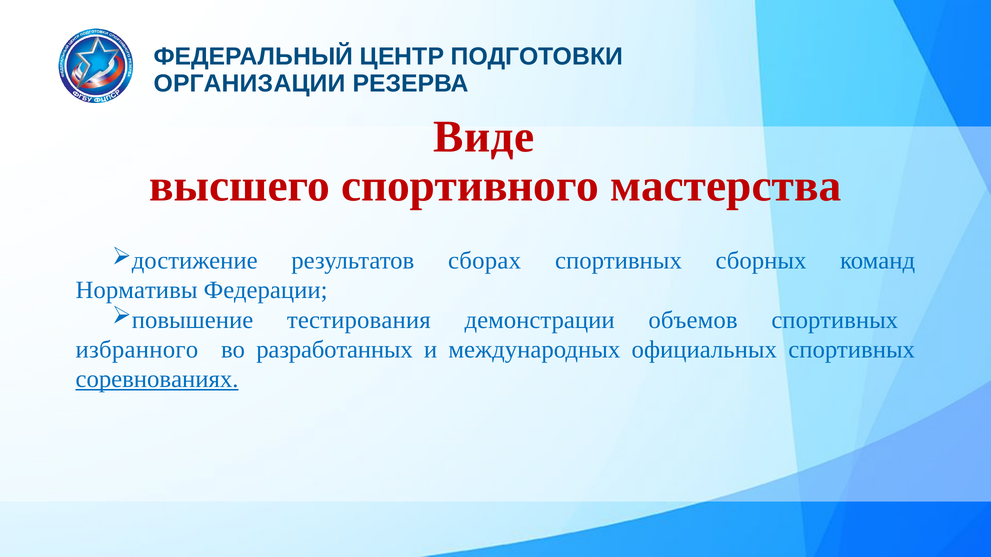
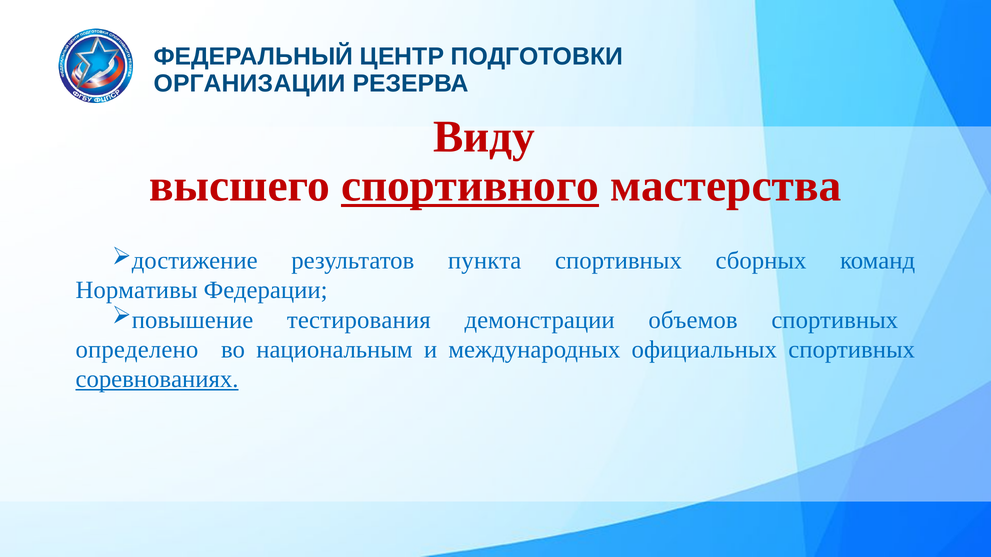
Виде: Виде -> Виду (484, 137)
спортивного underline: none -> present (470, 186)
сборах: сборах -> пункта (485, 261)
избранного: избранного -> определено (137, 350)
разработанных: разработанных -> национальным (334, 350)
